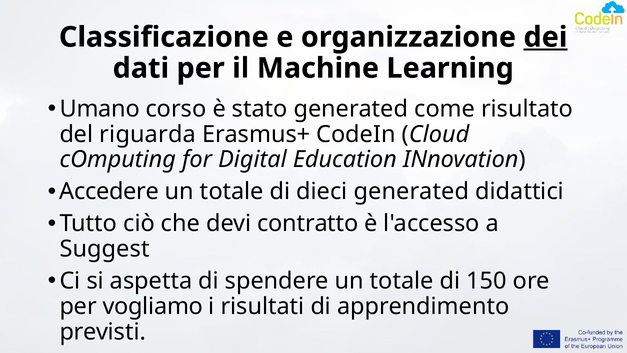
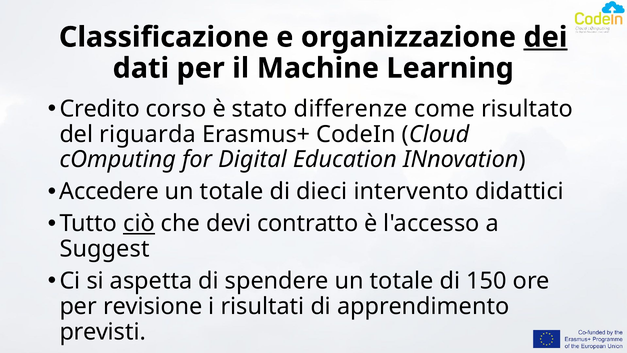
Umano: Umano -> Credito (100, 109)
stato generated: generated -> differenze (351, 109)
dieci generated: generated -> intervento (411, 192)
ciò underline: none -> present (139, 223)
vogliamo: vogliamo -> revisione (153, 306)
